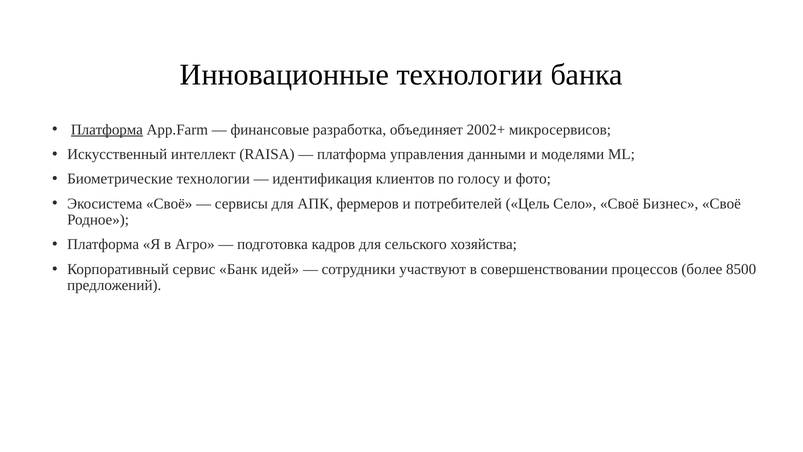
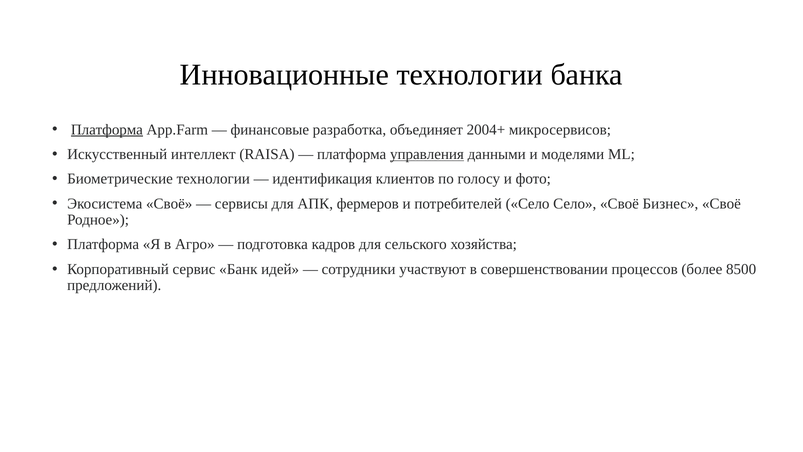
2002+: 2002+ -> 2004+ (486, 129)
управления underline: none -> present (427, 154)
потребителей Цель: Цель -> Село (528, 203)
